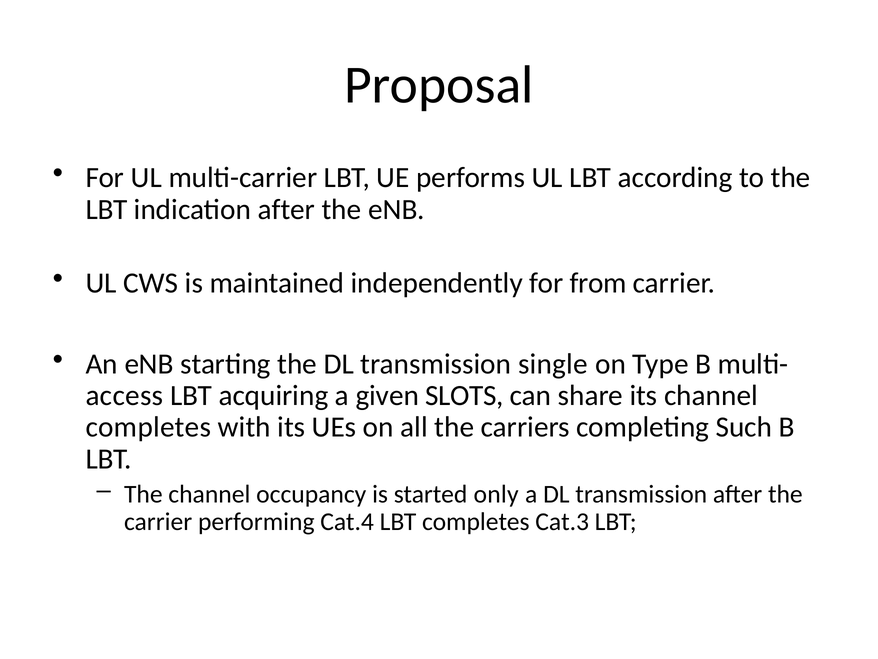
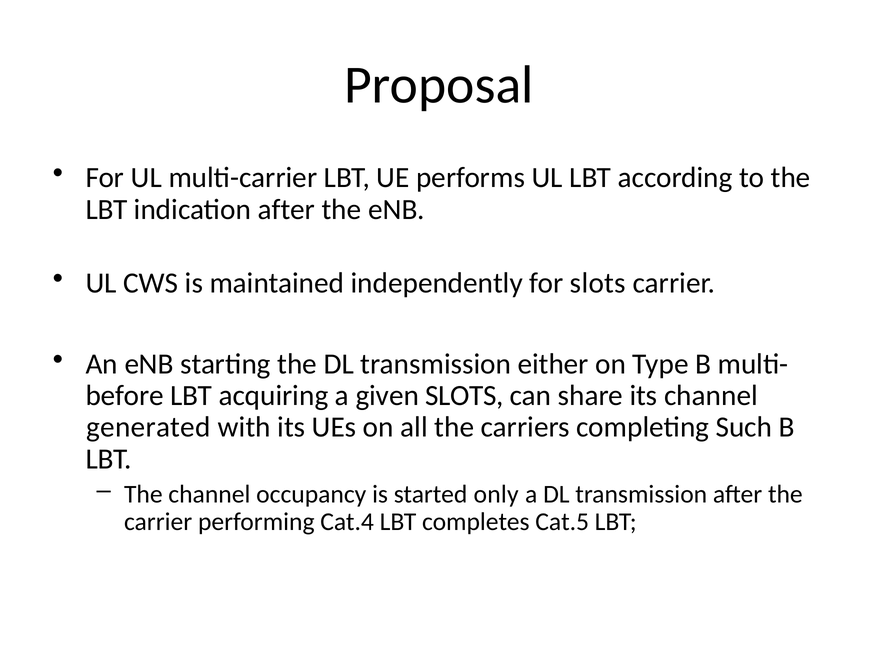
for from: from -> slots (598, 283)
single: single -> either (553, 364)
access: access -> before (125, 395)
completes: completes -> generated (148, 427)
Cat.3: Cat.3 -> Cat.5 (562, 521)
